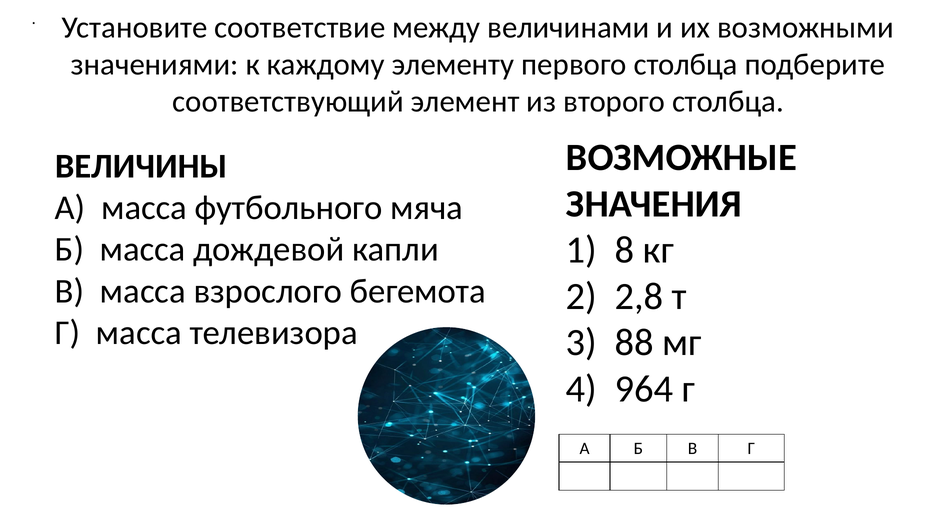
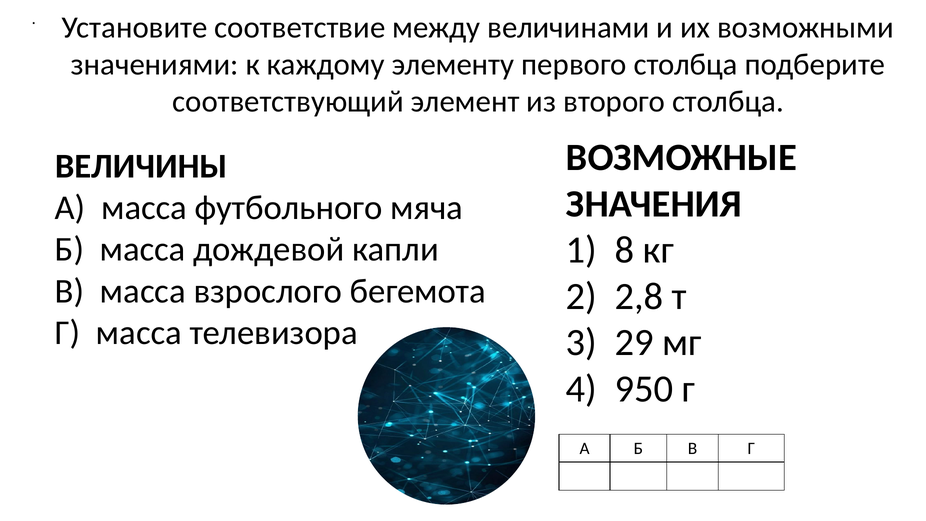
88: 88 -> 29 (634, 343)
964: 964 -> 950 (644, 389)
